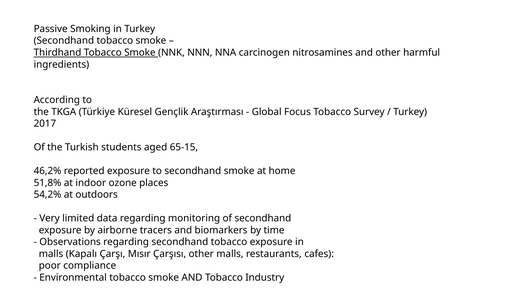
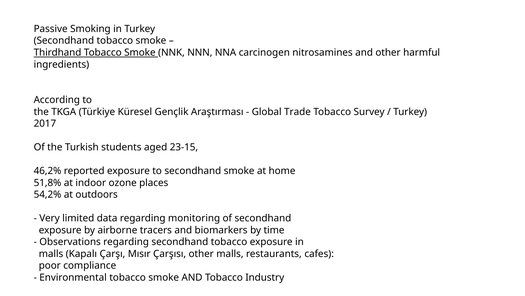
Focus: Focus -> Trade (297, 112)
65-15: 65-15 -> 23-15 (184, 147)
